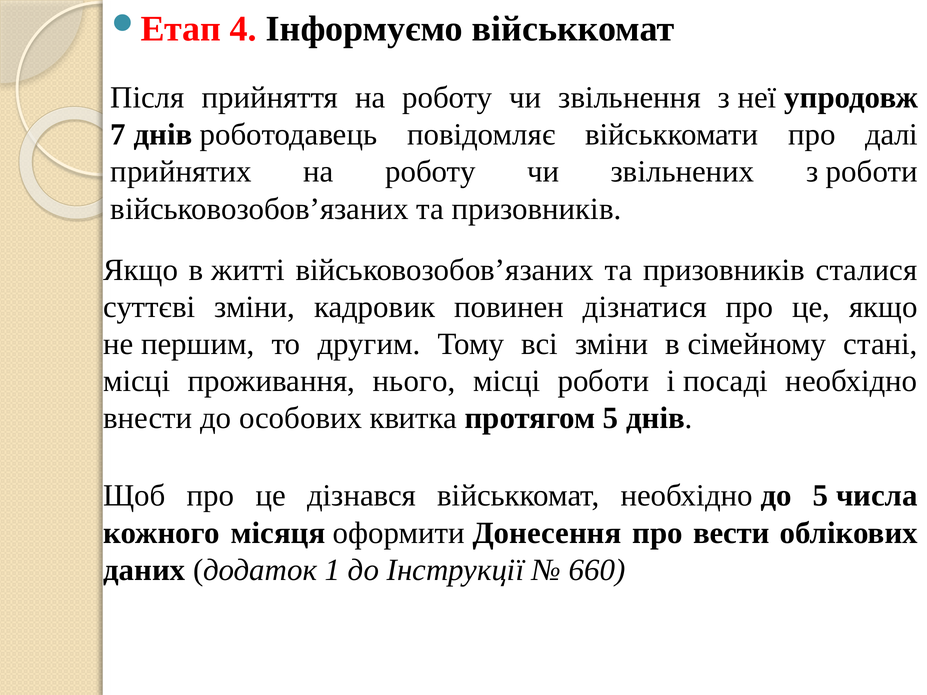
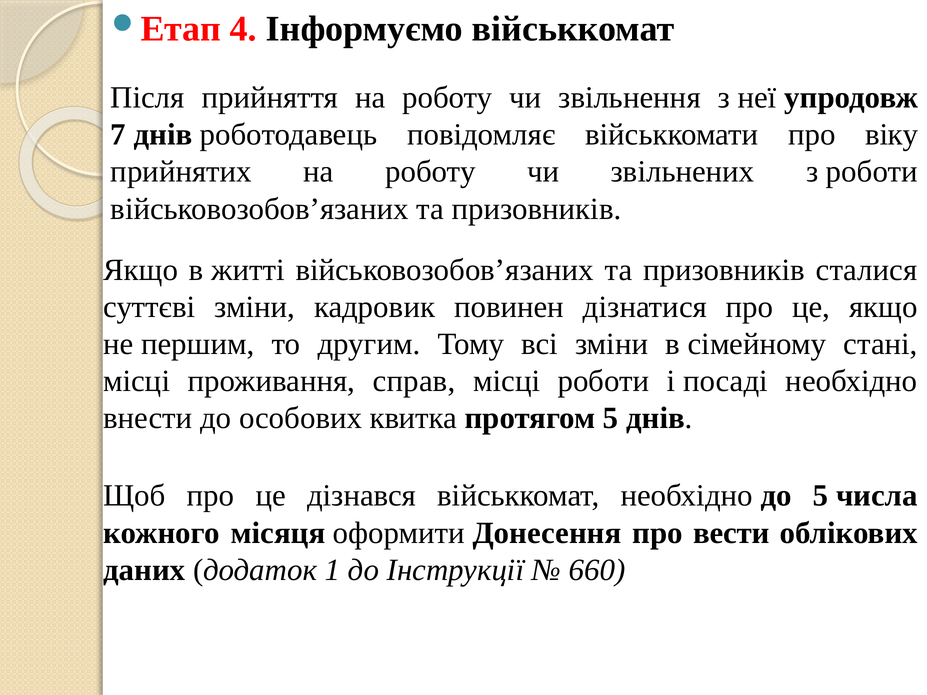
далі: далі -> віку (892, 135)
нього: нього -> справ (414, 381)
